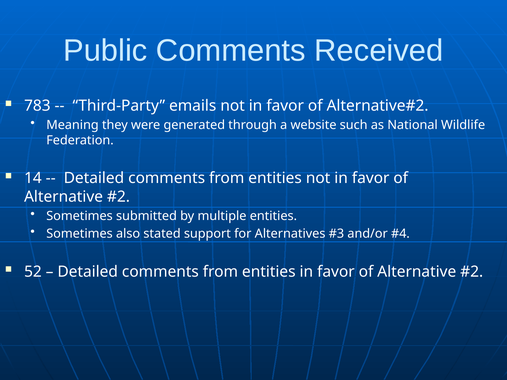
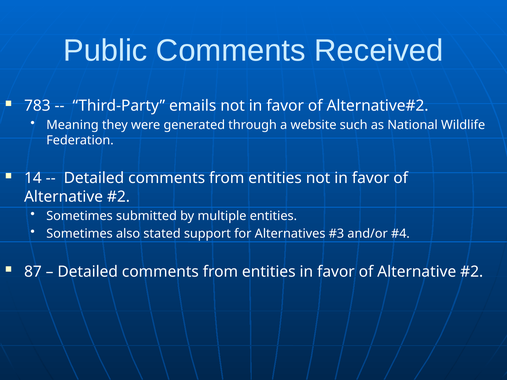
52: 52 -> 87 (33, 272)
